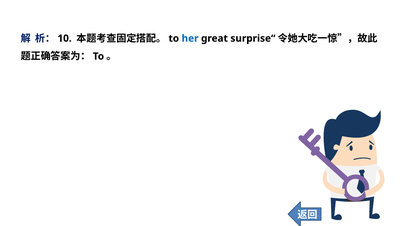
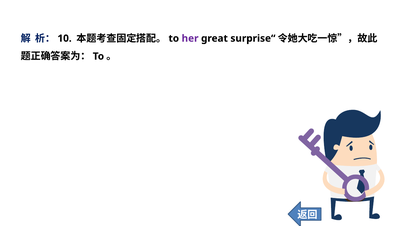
her colour: blue -> purple (190, 38)
